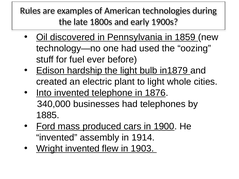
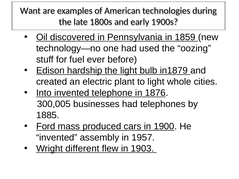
Rules: Rules -> Want (30, 11)
340,000: 340,000 -> 300,005 (54, 104)
1914: 1914 -> 1957 (143, 138)
Wright invented: invented -> different (82, 149)
